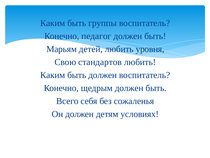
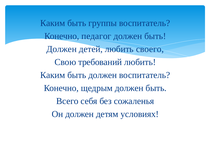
Марьям: Марьям -> Должен (62, 49)
уровня: уровня -> своего (150, 49)
стандартов: стандартов -> требований (100, 62)
